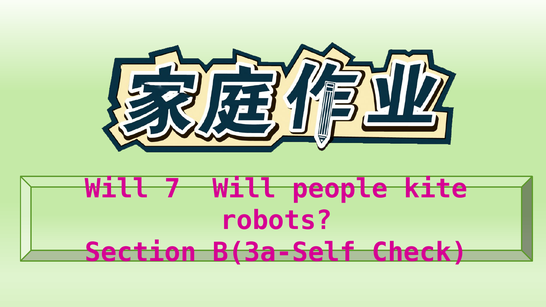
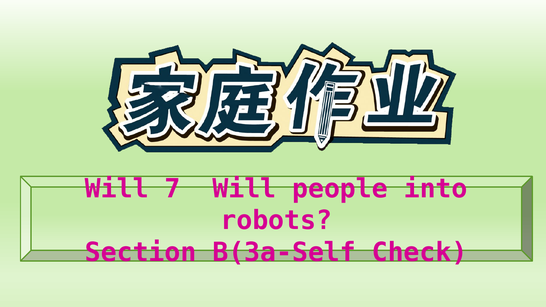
kite: kite -> into (436, 189)
